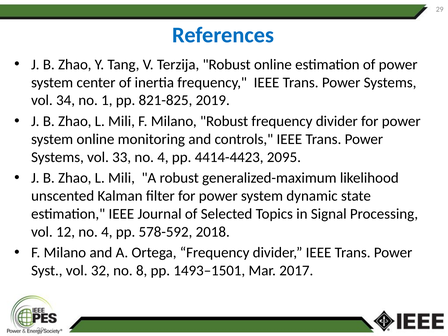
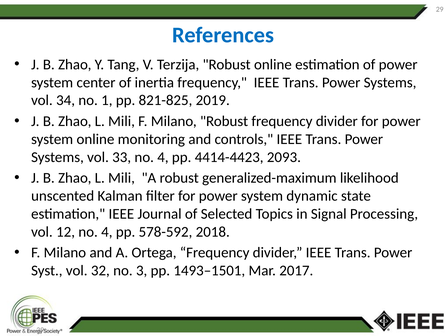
2095: 2095 -> 2093 (284, 157)
8: 8 -> 3 (142, 271)
